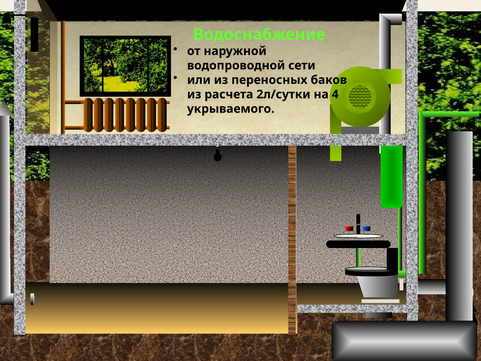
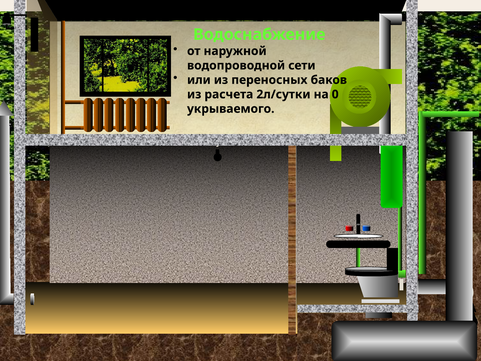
на 4: 4 -> 0 (335, 94)
